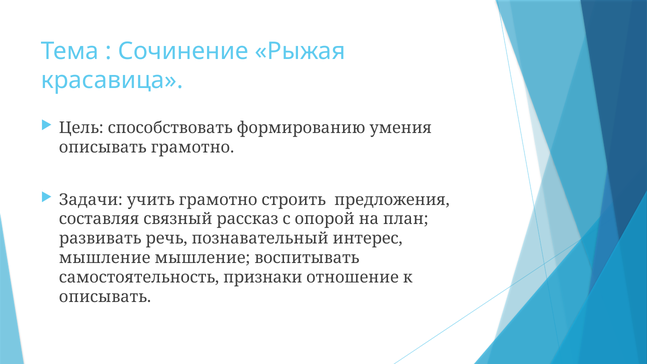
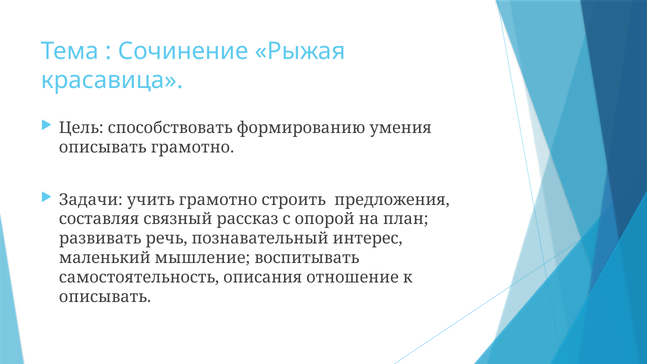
мышление: мышление -> маленький (105, 258)
признаки: признаки -> описания (263, 277)
